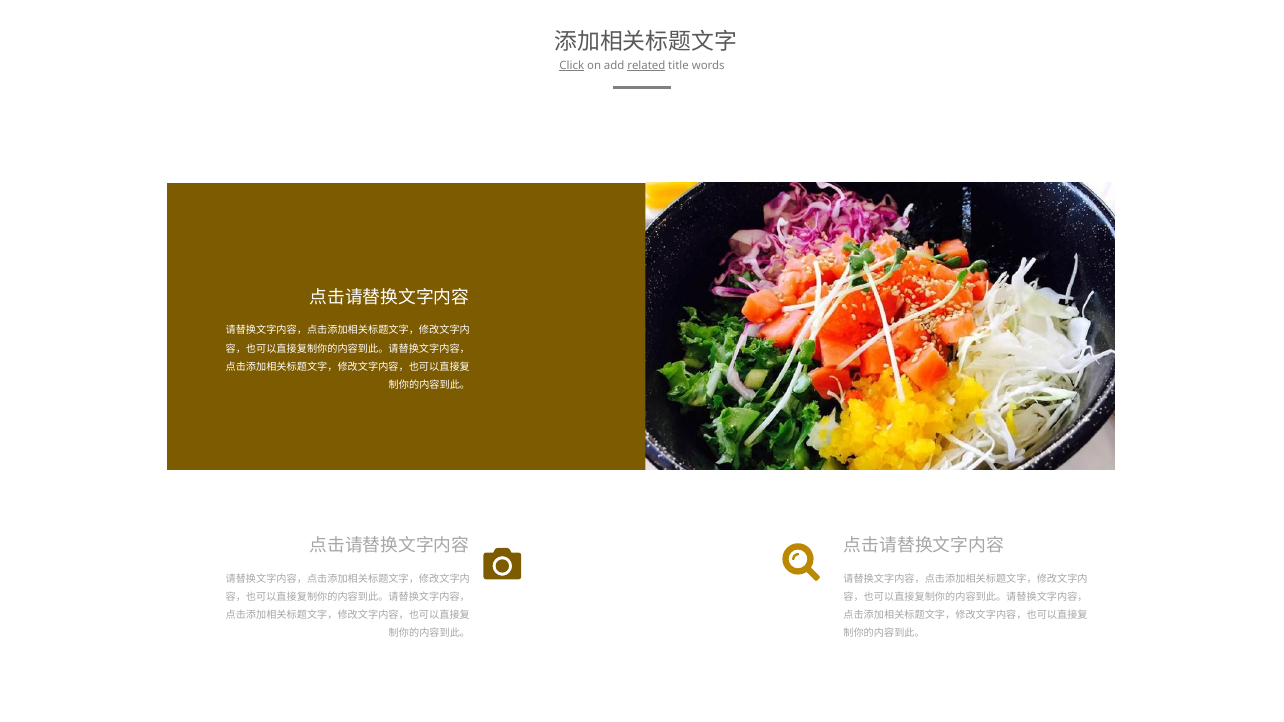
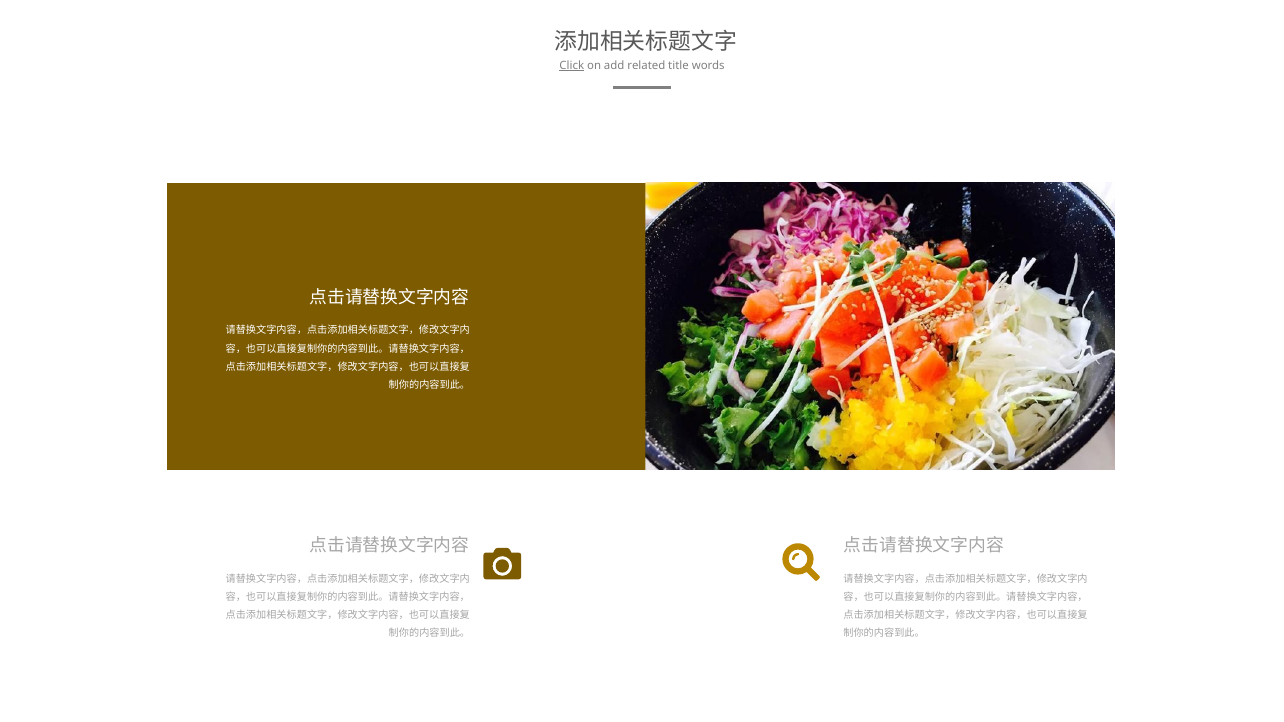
related underline: present -> none (646, 66)
